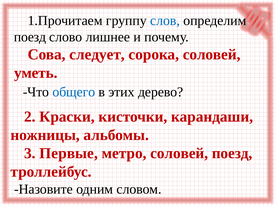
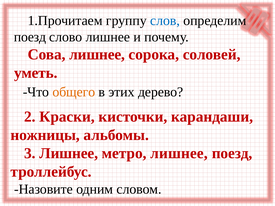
Сова следует: следует -> лишнее (97, 55)
общего colour: blue -> orange (74, 92)
3 Первые: Первые -> Лишнее (69, 154)
метро соловей: соловей -> лишнее (179, 154)
